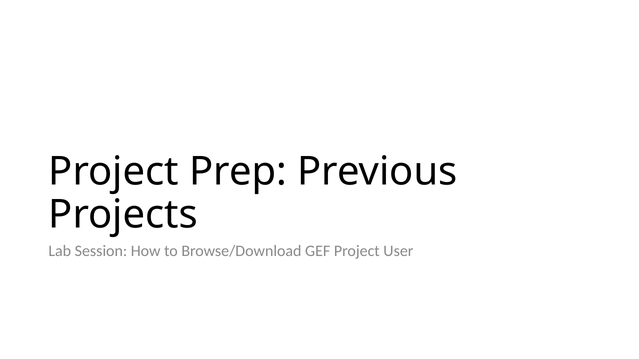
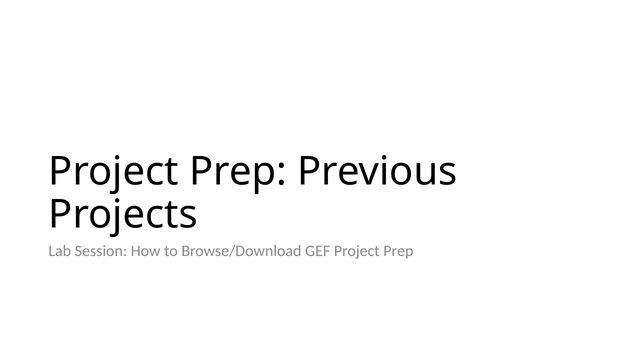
GEF Project User: User -> Prep (398, 251)
